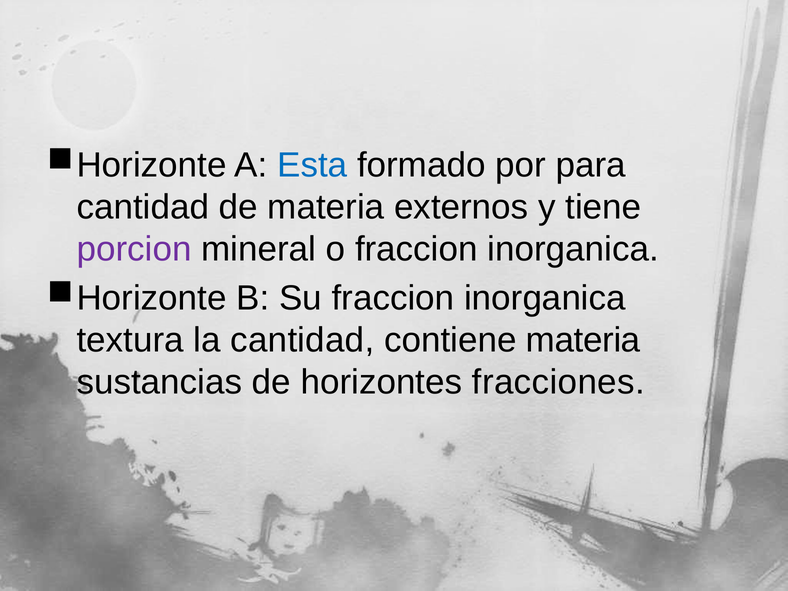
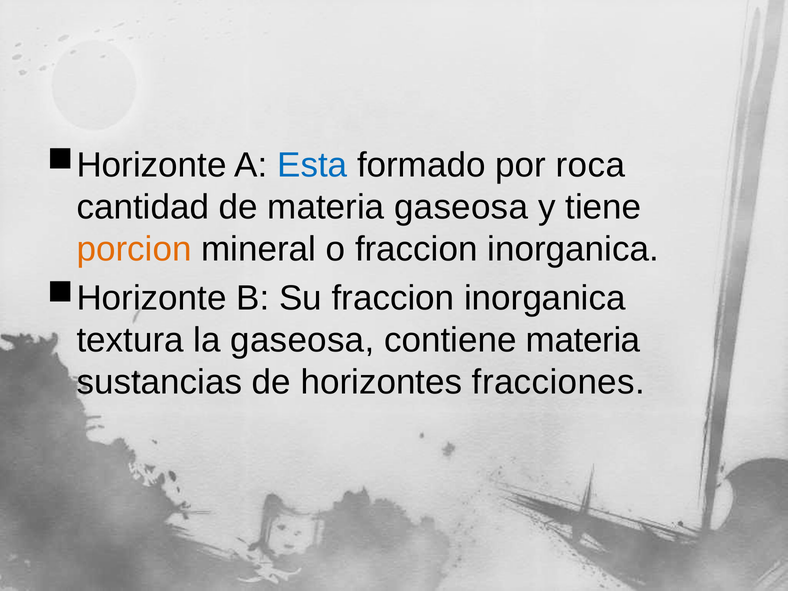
para: para -> roca (590, 165)
materia externos: externos -> gaseosa (461, 207)
porcion colour: purple -> orange (134, 249)
la cantidad: cantidad -> gaseosa (302, 340)
